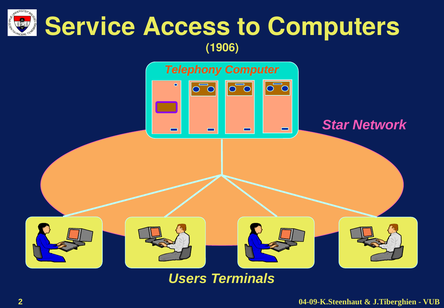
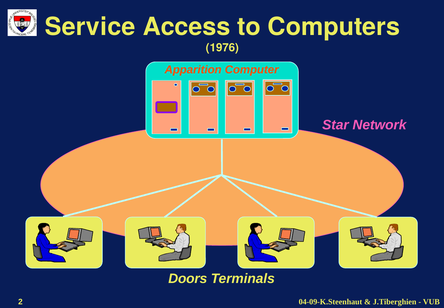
1906: 1906 -> 1976 (222, 48)
Telephony: Telephony -> Apparition (193, 70)
Users: Users -> Doors (188, 278)
